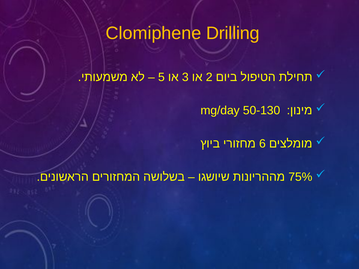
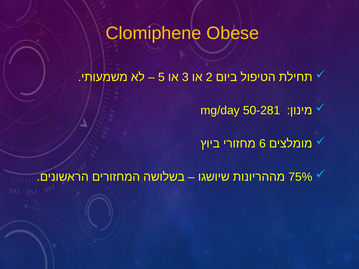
Drilling: Drilling -> Obese (233, 33)
50-130: 50-130 -> 50-281 (262, 110)
